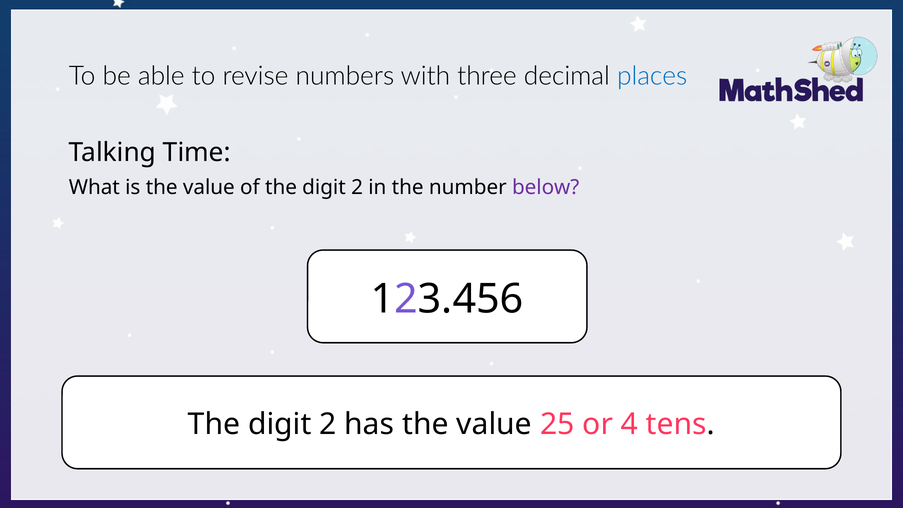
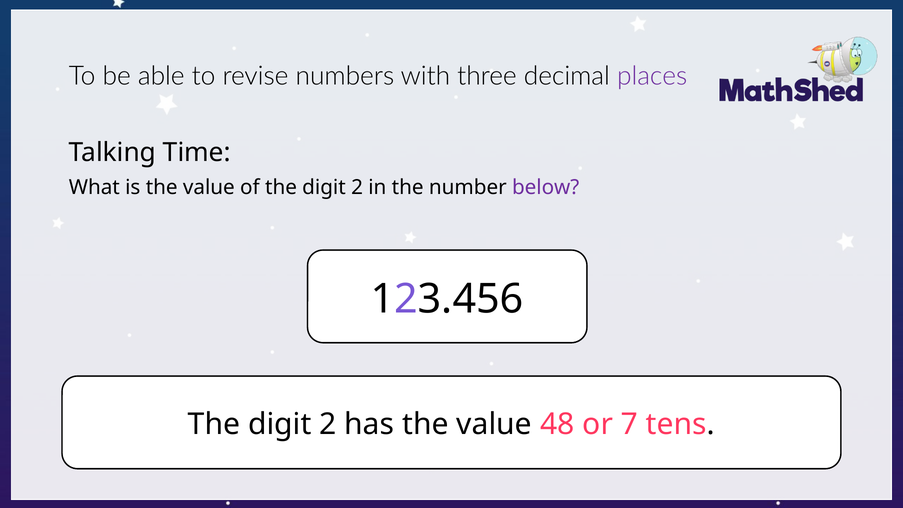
places colour: blue -> purple (652, 76)
25: 25 -> 48 (557, 424)
4: 4 -> 7 (629, 424)
